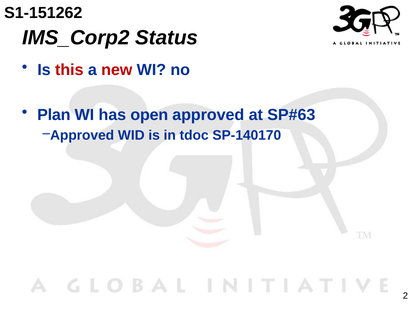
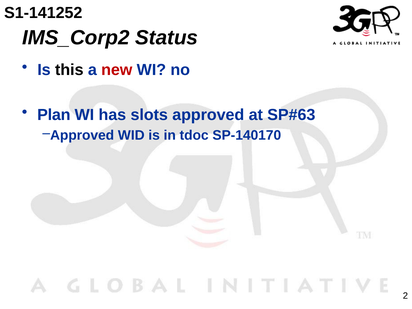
S1-151262: S1-151262 -> S1-141252 (43, 13)
this colour: red -> black (69, 70)
open: open -> slots (149, 115)
